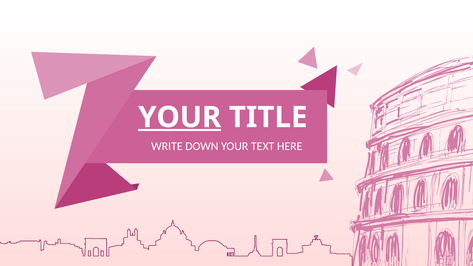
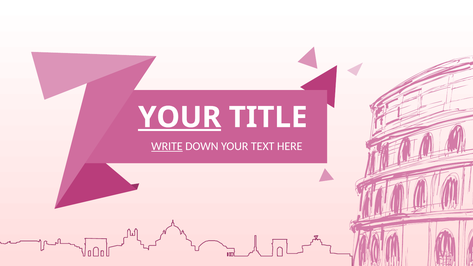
WRITE underline: none -> present (167, 146)
